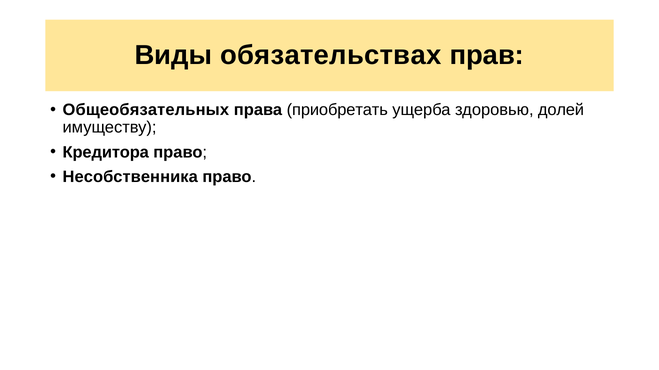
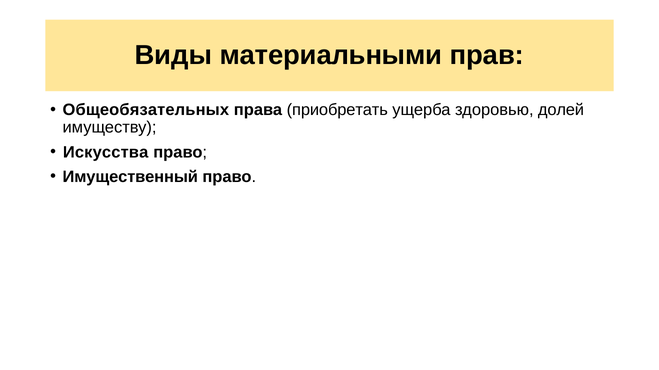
обязательствах: обязательствах -> материальными (331, 55)
Кредитора: Кредитора -> Искусства (106, 152)
Несобственника: Несобственника -> Имущественный (130, 177)
